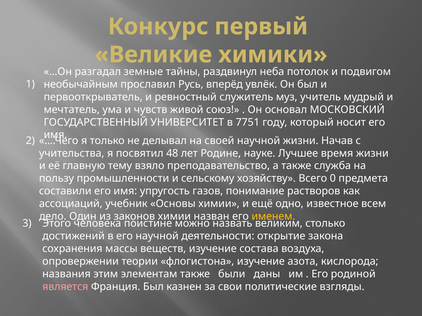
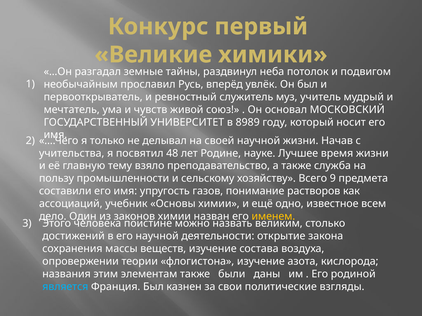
7751: 7751 -> 8989 (248, 122)
0: 0 -> 9 (333, 179)
является colour: pink -> light blue (65, 287)
